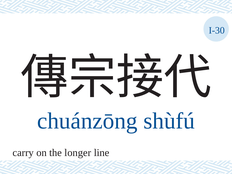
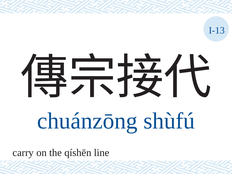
I-30: I-30 -> I-13 (217, 30)
longer: longer -> qíshēn (78, 153)
